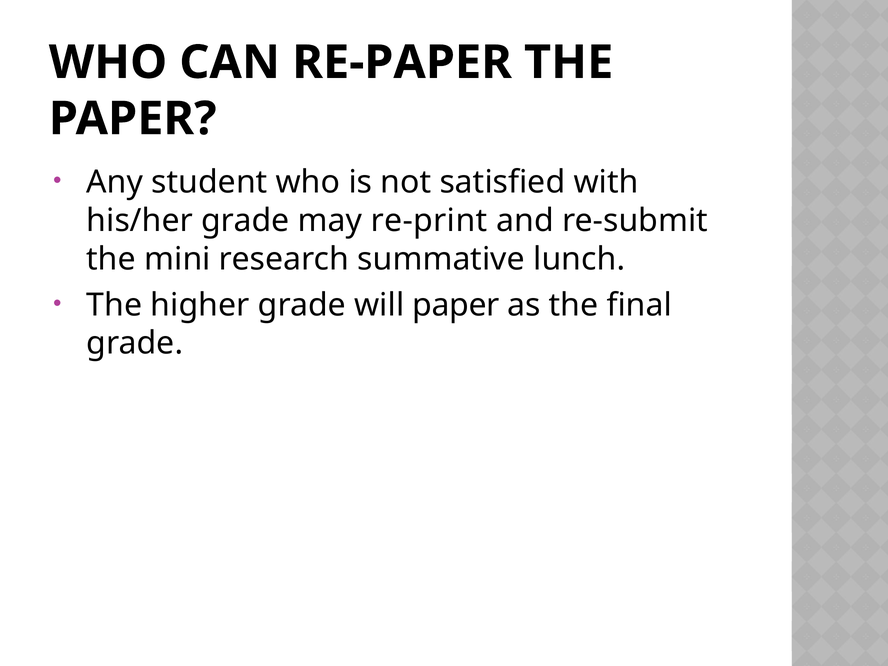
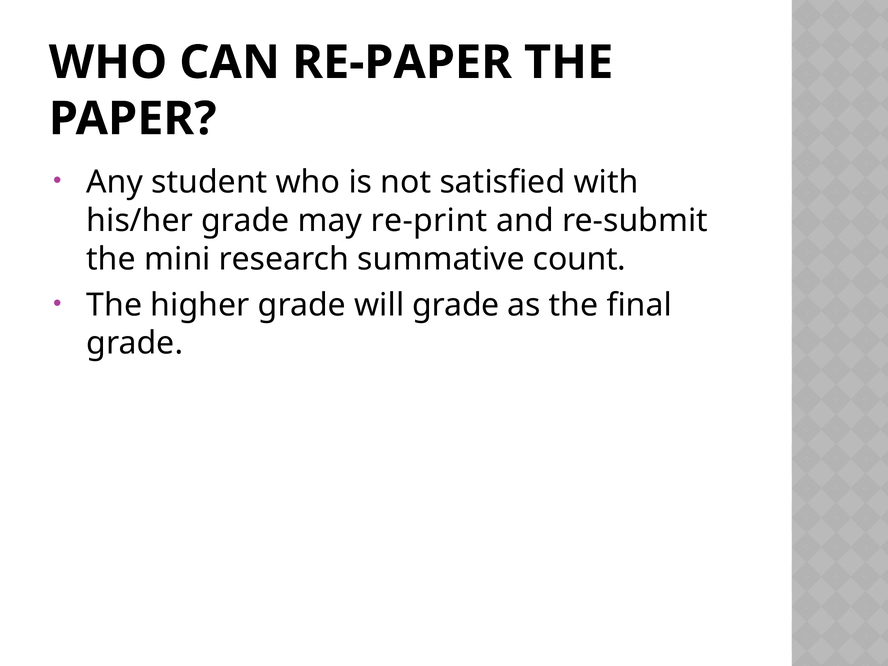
lunch: lunch -> count (579, 259)
will paper: paper -> grade (456, 305)
